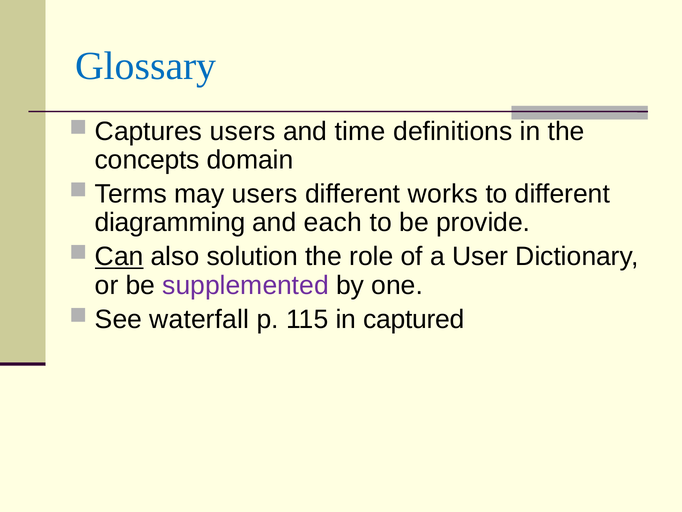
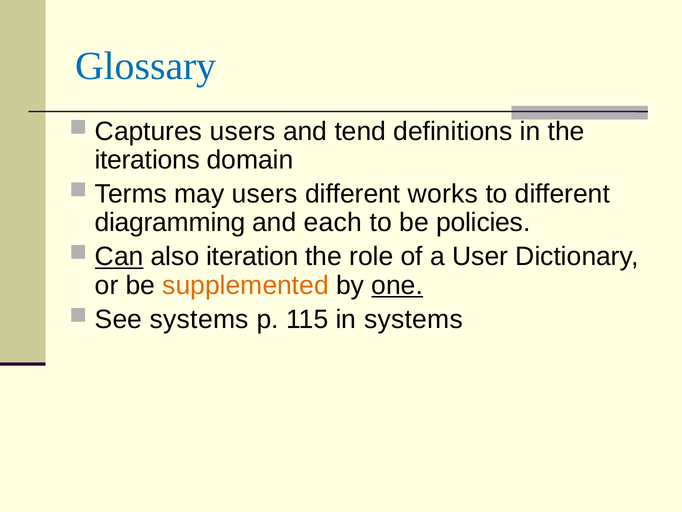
time: time -> tend (360, 131)
concepts: concepts -> iterations (147, 160)
provide: provide -> policies (483, 223)
solution: solution -> iteration (252, 256)
supplemented colour: purple -> orange (246, 285)
one underline: none -> present (397, 285)
See waterfall: waterfall -> systems (199, 319)
in captured: captured -> systems (413, 319)
